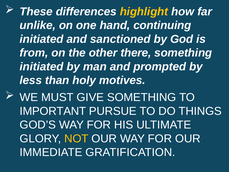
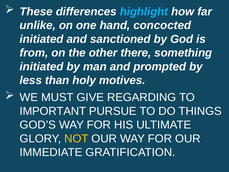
highlight colour: yellow -> light blue (144, 12)
continuing: continuing -> concocted (162, 25)
GIVE SOMETHING: SOMETHING -> REGARDING (142, 97)
